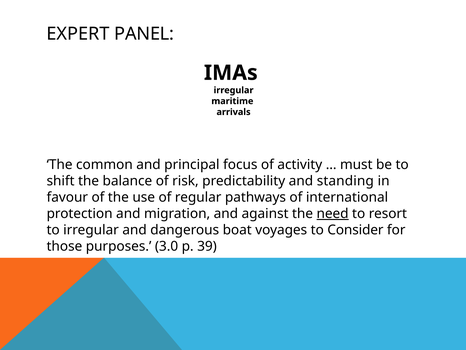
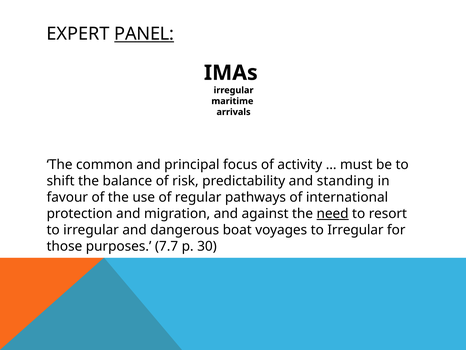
PANEL underline: none -> present (144, 34)
voyages to Consider: Consider -> Irregular (355, 230)
3.0: 3.0 -> 7.7 (167, 246)
39: 39 -> 30 (207, 246)
